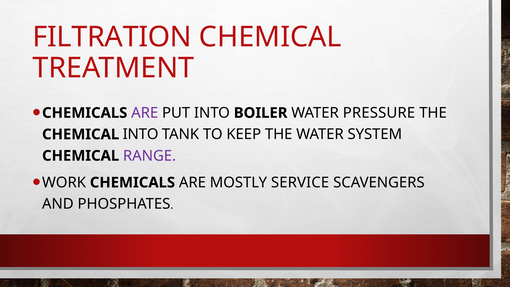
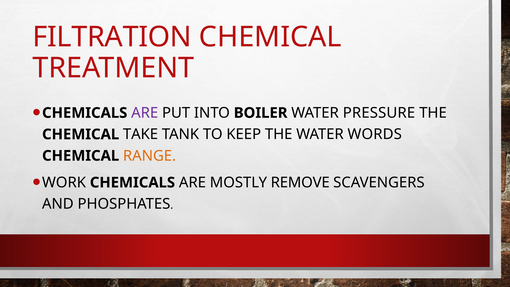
CHEMICAL INTO: INTO -> TAKE (141, 134)
SYSTEM: SYSTEM -> WORDS (375, 134)
RANGE colour: purple -> orange (150, 156)
SERVICE: SERVICE -> REMOVE (300, 182)
